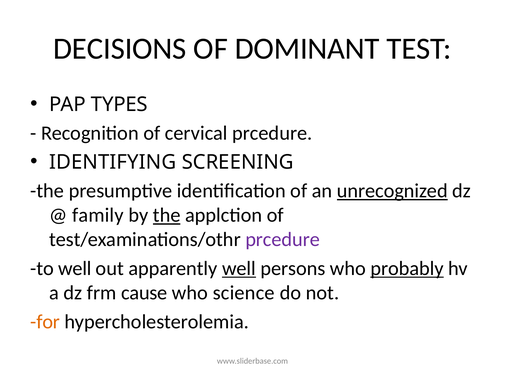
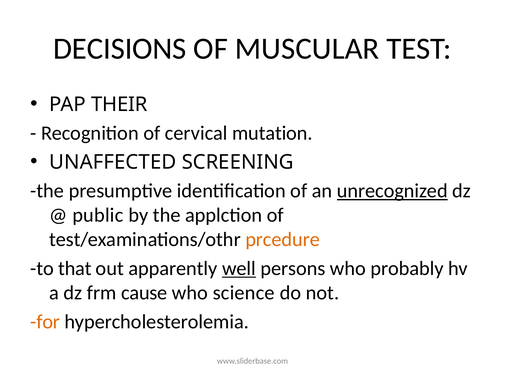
DOMINANT: DOMINANT -> MUSCULAR (307, 49)
TYPES: TYPES -> THEIR (119, 105)
cervical prcedure: prcedure -> mutation (272, 133)
IDENTIFYING: IDENTIFYING -> UNAFFECTED (113, 162)
family: family -> public (98, 216)
the underline: present -> none (167, 216)
prcedure colour: purple -> orange (283, 240)
to well: well -> that (75, 269)
probably underline: present -> none (407, 269)
